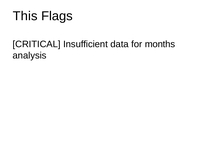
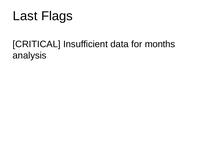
This: This -> Last (25, 16)
